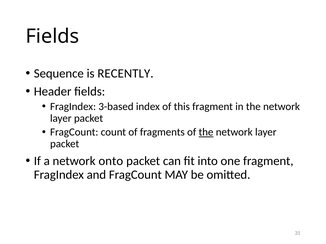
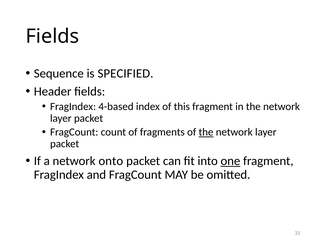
RECENTLY: RECENTLY -> SPECIFIED (125, 73)
3-based: 3-based -> 4-based (116, 107)
one underline: none -> present (230, 161)
